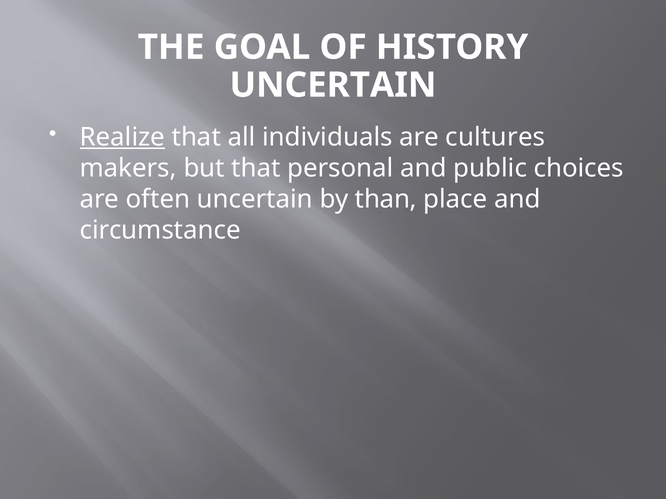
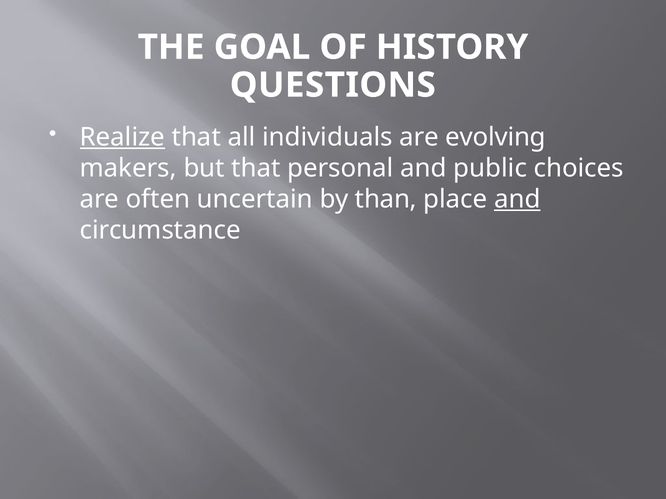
UNCERTAIN: UNCERTAIN -> QUESTIONS (333, 85)
cultures: cultures -> evolving (496, 137)
and underline: none -> present (517, 199)
